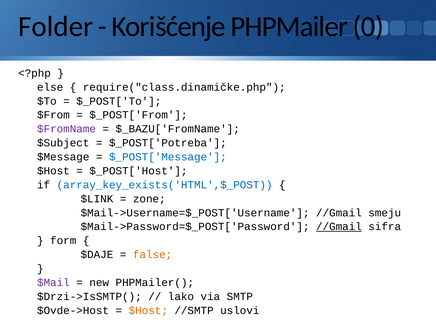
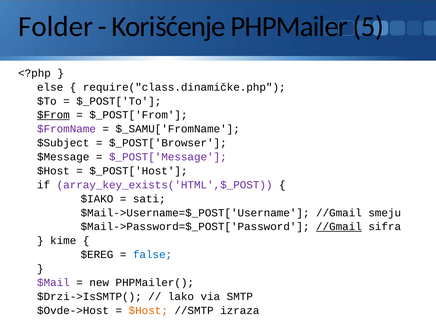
0: 0 -> 5 (368, 26)
$From underline: none -> present (53, 115)
$_BAZU['FromName: $_BAZU['FromName -> $_SAMU['FromName (178, 129)
$_POST['Potreba: $_POST['Potreba -> $_POST['Browser (168, 143)
$_POST['Message colour: blue -> purple (168, 157)
array_key_exists('HTML',$_POST colour: blue -> purple (165, 185)
$LINK: $LINK -> $IAKO (97, 199)
zone: zone -> sati (149, 199)
form: form -> kime (63, 241)
$DAJE: $DAJE -> $EREG (97, 255)
false colour: orange -> blue (153, 255)
uslovi: uslovi -> izraza (240, 310)
